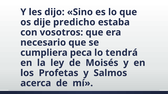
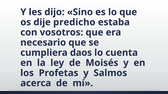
peca: peca -> daos (81, 53)
tendrá: tendrá -> cuenta (122, 53)
